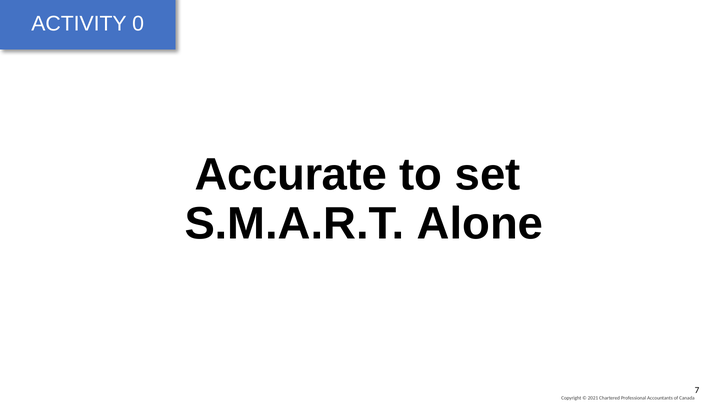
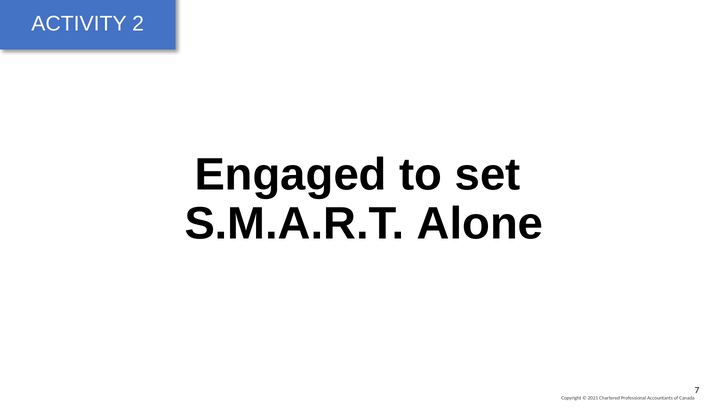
0: 0 -> 2 (138, 24)
Accurate: Accurate -> Engaged (291, 175)
